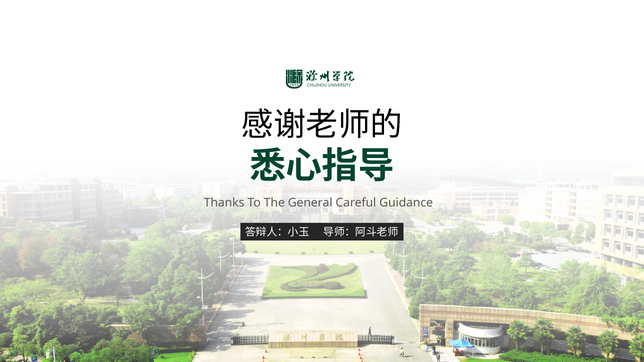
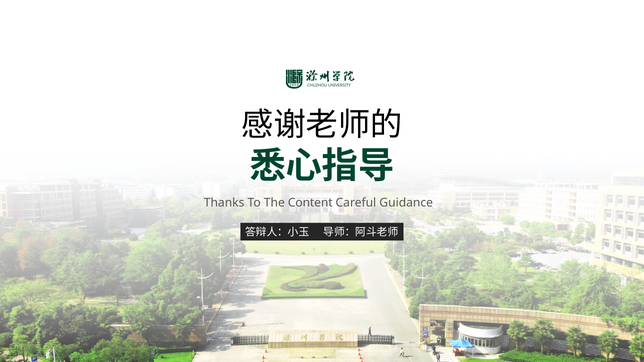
General: General -> Content (310, 203)
